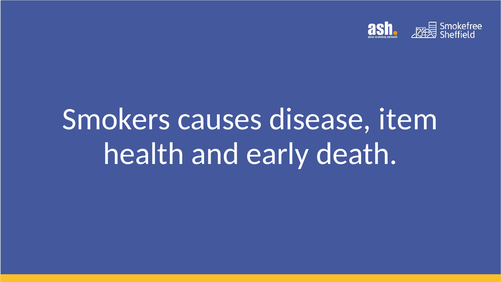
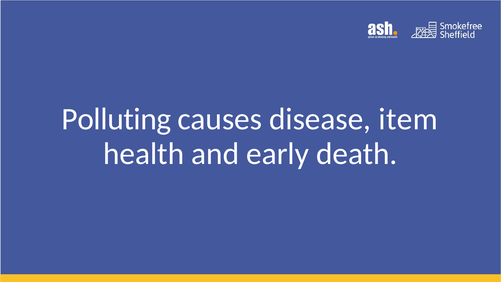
Smokers: Smokers -> Polluting (116, 119)
